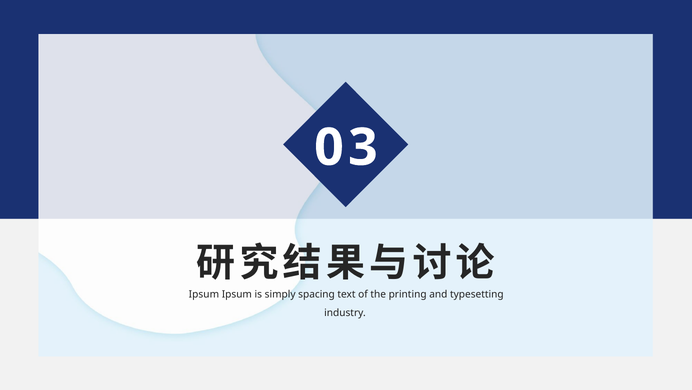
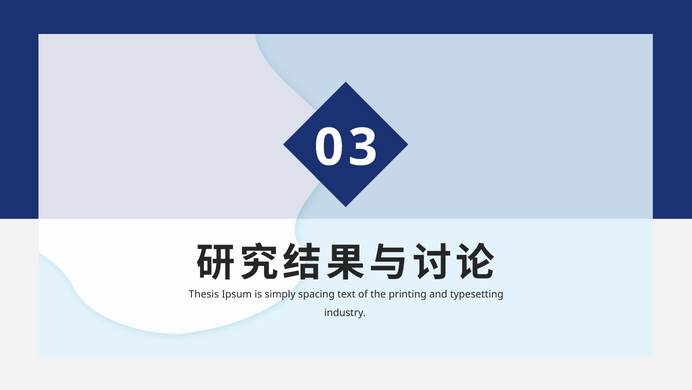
Ipsum: Ipsum -> Thesis (204, 294)
